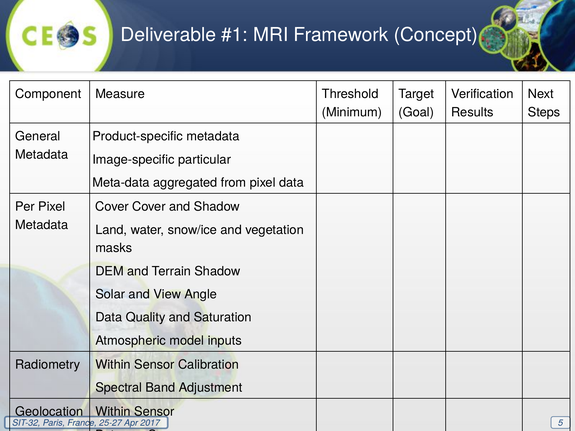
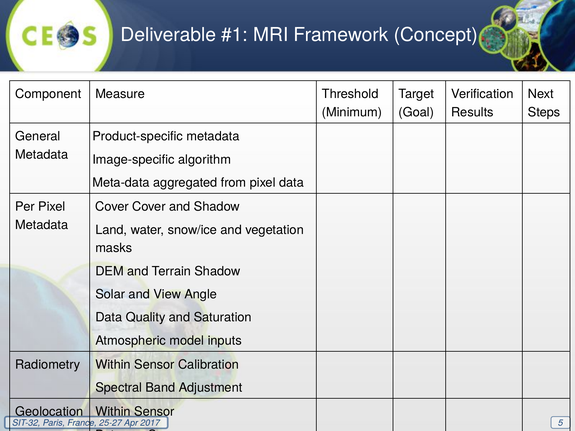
particular: particular -> algorithm (205, 160)
